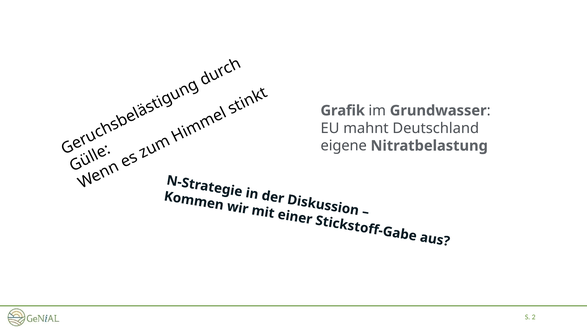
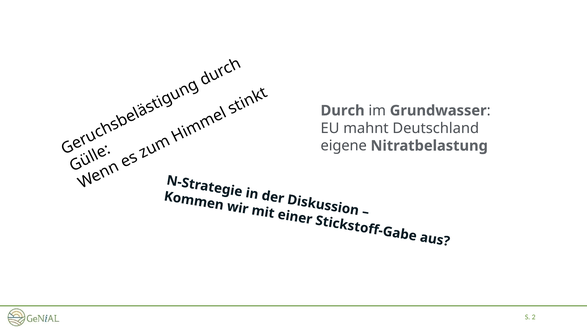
Grafik: Grafik -> Durch (343, 111)
